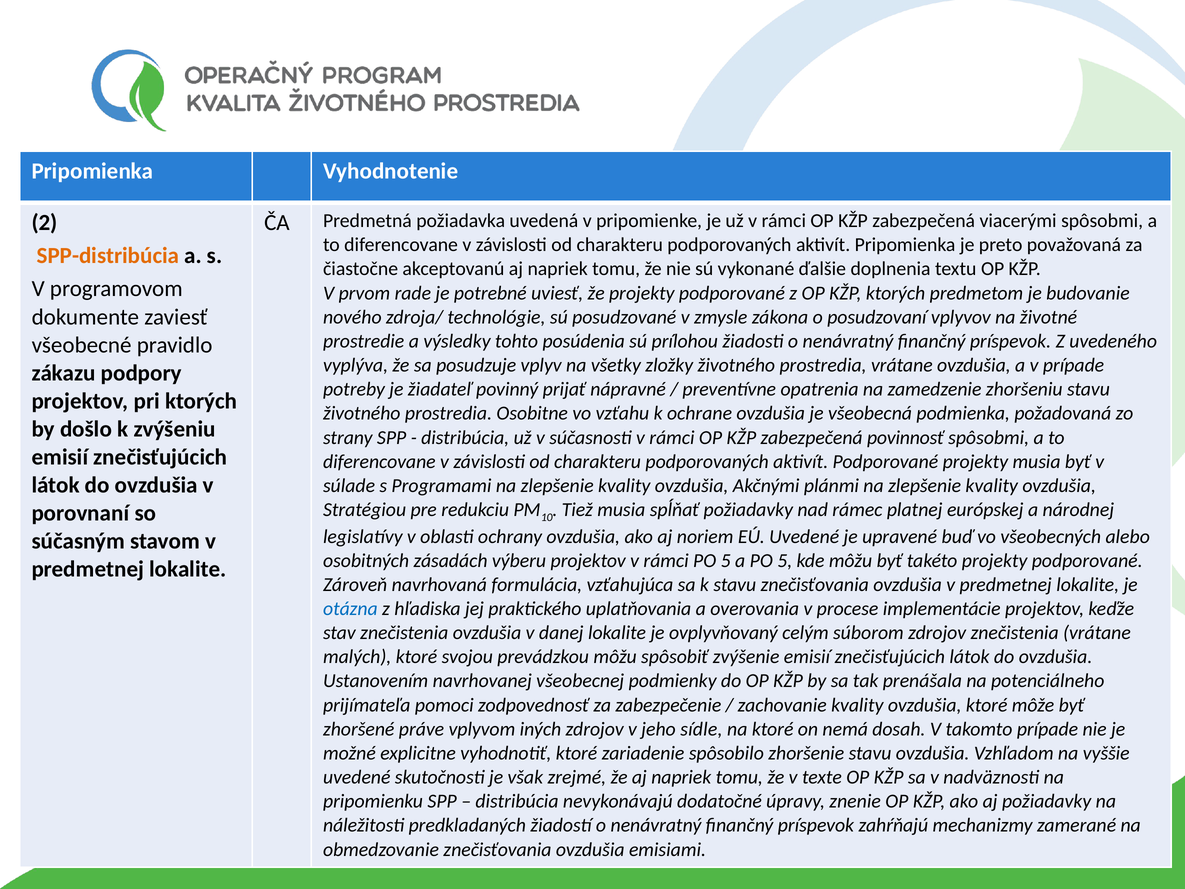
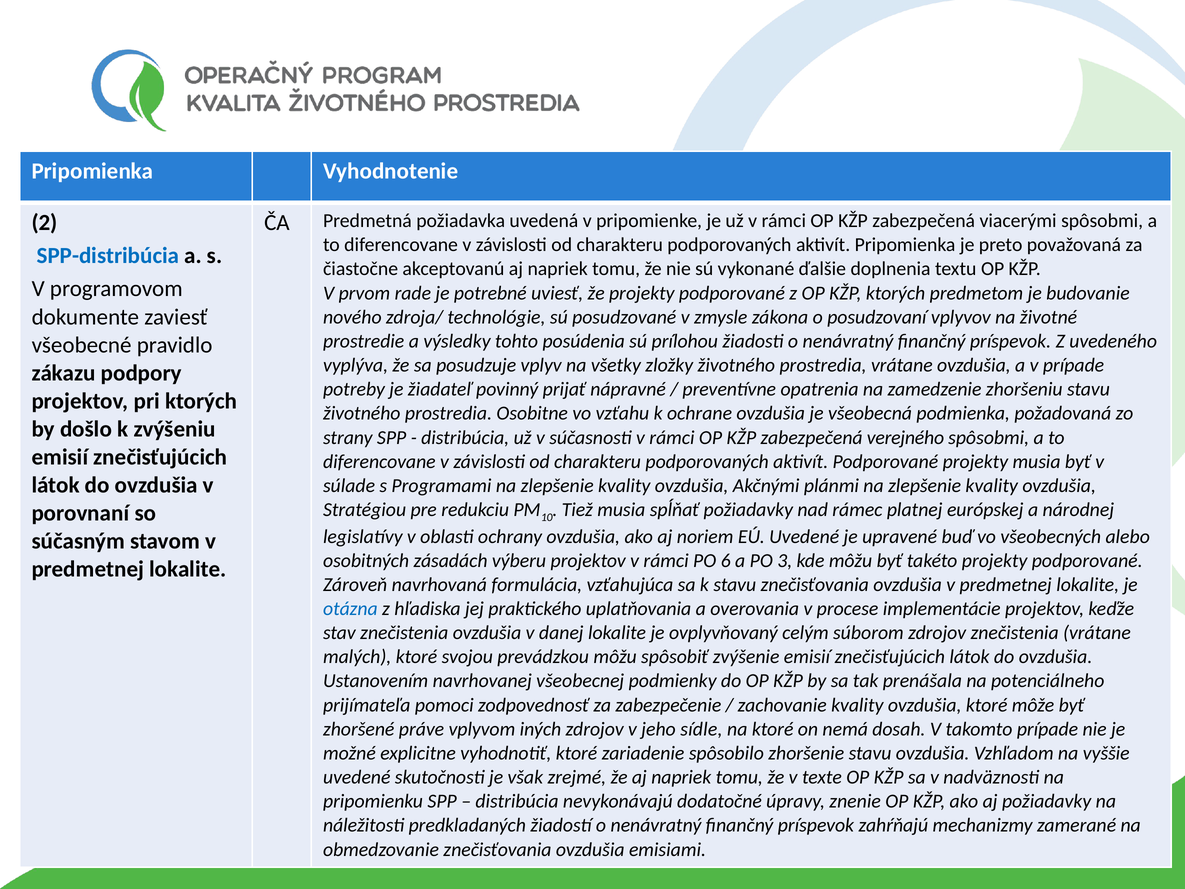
SPP-distribúcia colour: orange -> blue (108, 256)
povinnosť: povinnosť -> verejného (905, 437)
rámci PO 5: 5 -> 6 (726, 560)
a PO 5: 5 -> 3 (785, 560)
